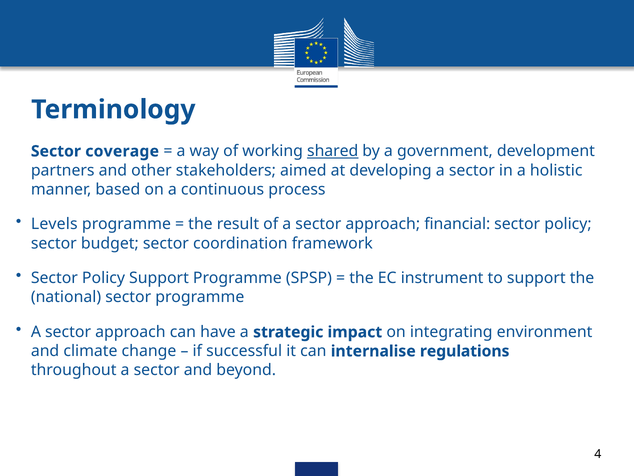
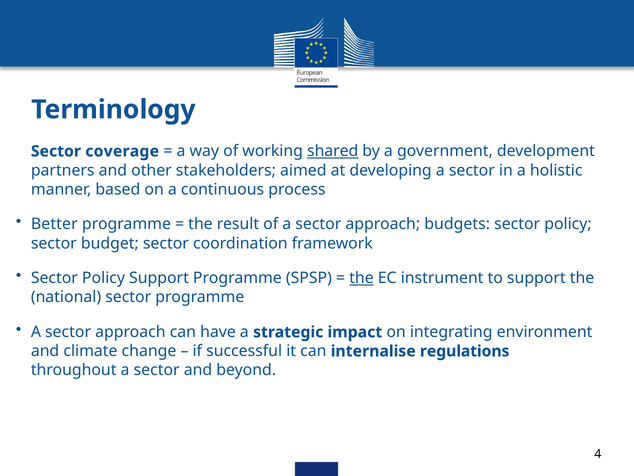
Levels: Levels -> Better (54, 224)
financial: financial -> budgets (457, 224)
the underline: none -> present (361, 278)
